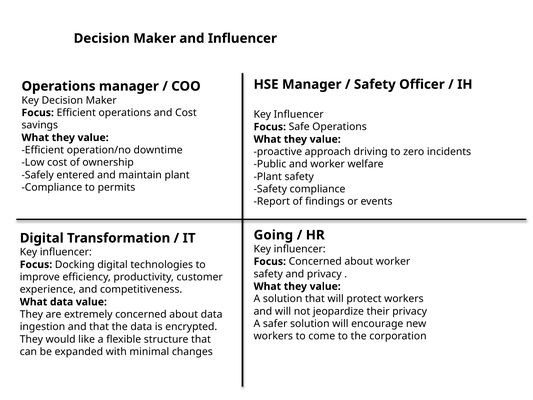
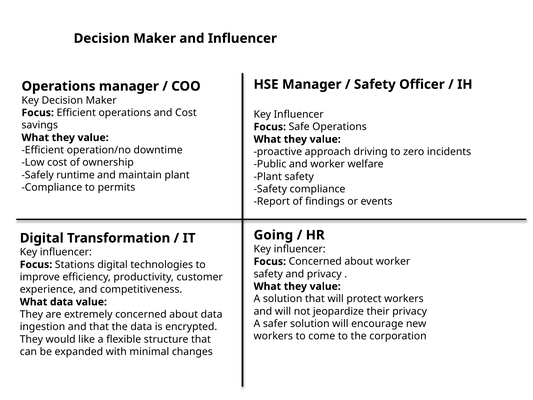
entered: entered -> runtime (76, 175)
Docking: Docking -> Stations (75, 264)
